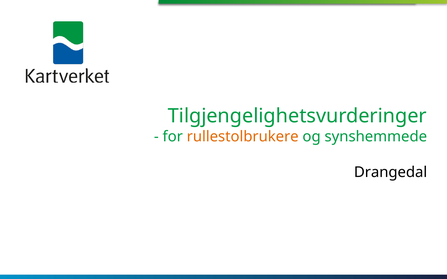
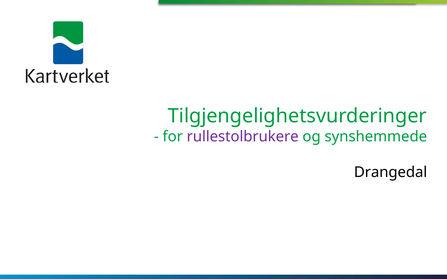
rullestolbrukere colour: orange -> purple (243, 137)
